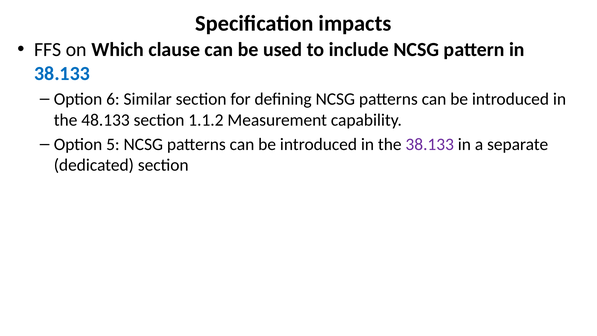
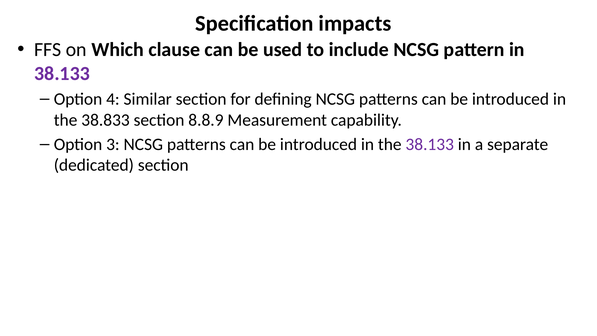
38.133 colour: blue -> purple (62, 73)
6: 6 -> 4 (113, 99)
48.133: 48.133 -> 38.833 (105, 120)
1.1.2: 1.1.2 -> 8.8.9 (206, 120)
5: 5 -> 3 (113, 144)
